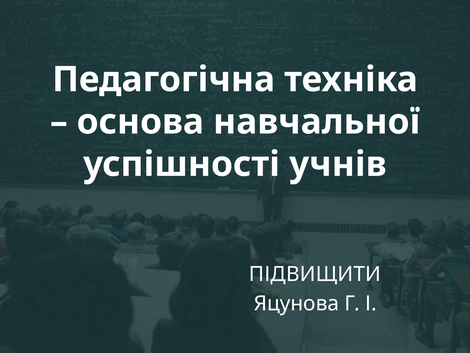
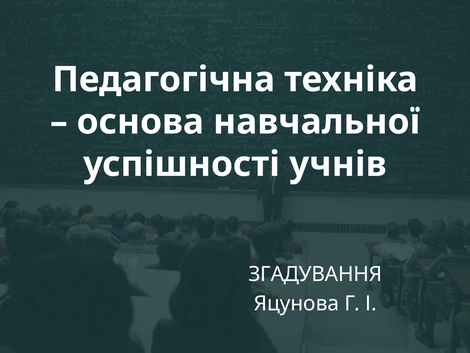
ПІДВИЩИТИ: ПІДВИЩИТИ -> ЗГАДУВАННЯ (315, 274)
